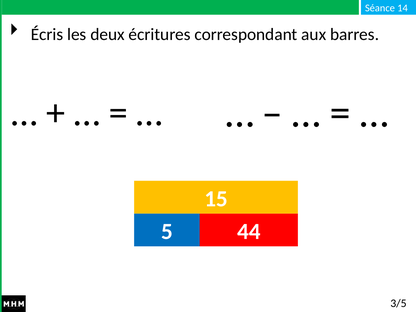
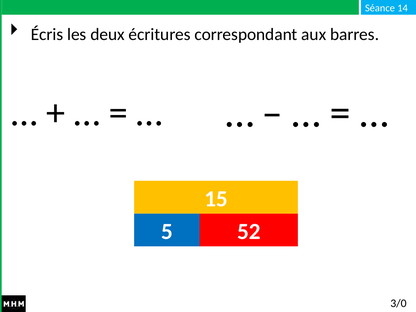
44: 44 -> 52 (249, 232)
3/5: 3/5 -> 3/0 (398, 304)
